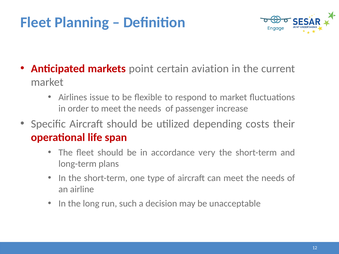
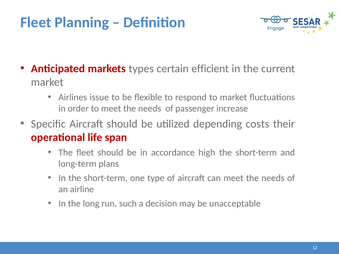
point: point -> types (141, 69)
aviation: aviation -> efficient (210, 69)
very: very -> high (207, 153)
